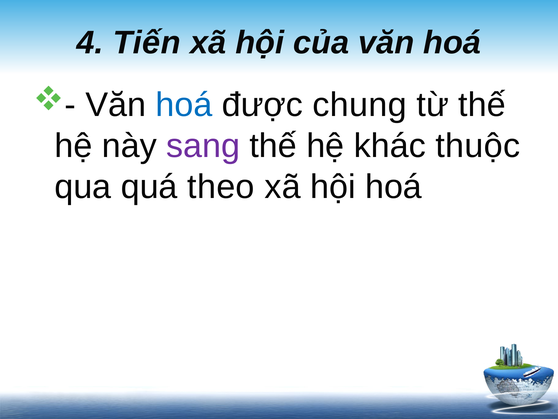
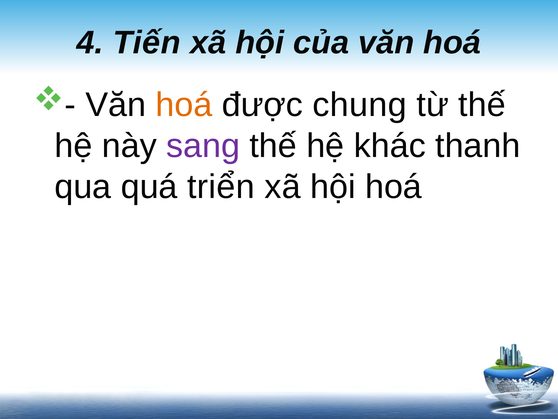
hoá colour: blue -> orange (184, 105)
thuộc: thuộc -> thanh (478, 146)
theo: theo -> triển (221, 187)
